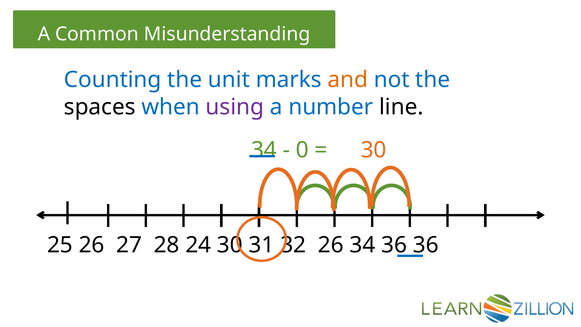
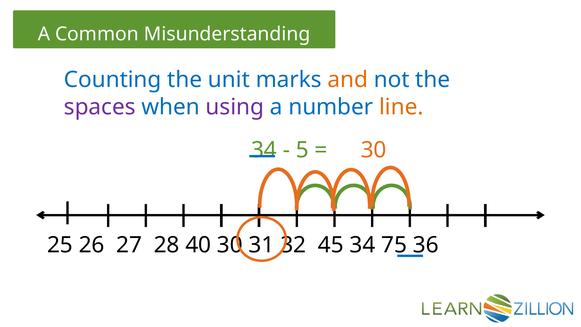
spaces colour: black -> purple (100, 107)
line colour: black -> orange (401, 107)
0: 0 -> 5 (302, 150)
24: 24 -> 40 (198, 245)
26: 26 -> 45 (331, 245)
34 36: 36 -> 75 (394, 245)
